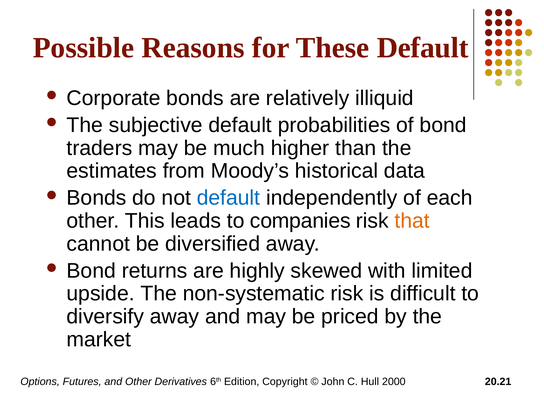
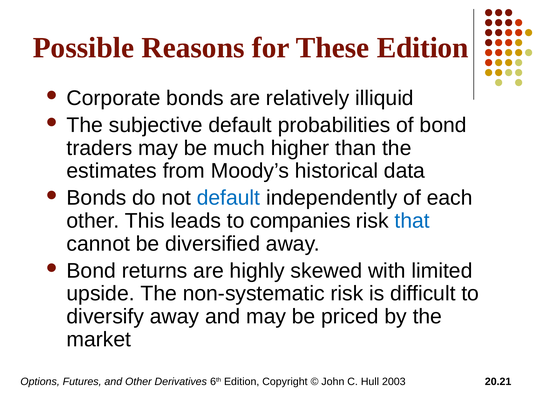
These Default: Default -> Edition (423, 48)
that colour: orange -> blue (412, 221)
2000: 2000 -> 2003 (394, 382)
